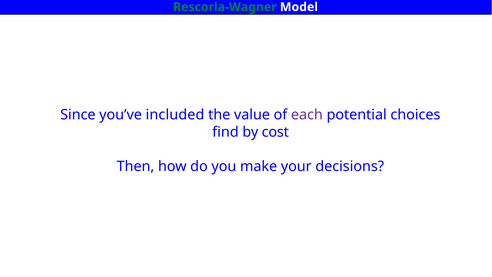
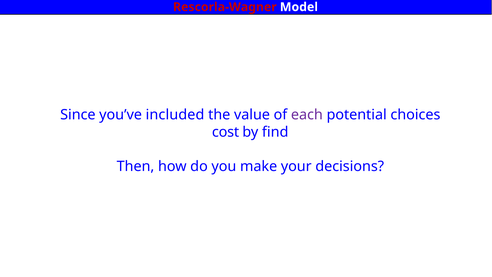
Rescorla-Wagner colour: green -> red (225, 7)
find: find -> cost (226, 132)
cost: cost -> find (275, 132)
